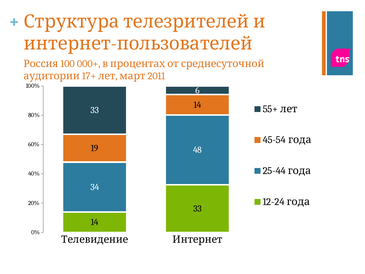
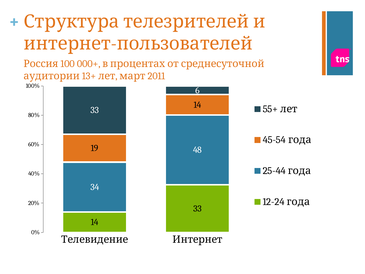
17+: 17+ -> 13+ (89, 76)
